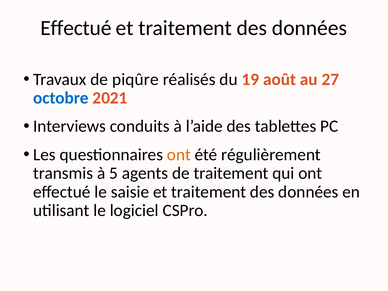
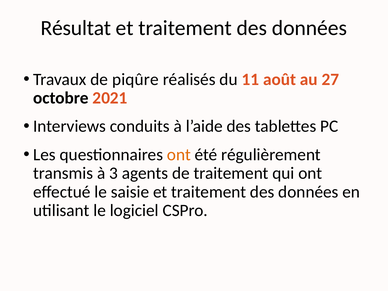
Effectué: Effectué -> Résultat (76, 28)
19: 19 -> 11 (250, 79)
octobre colour: blue -> black (61, 98)
5: 5 -> 3 (114, 173)
